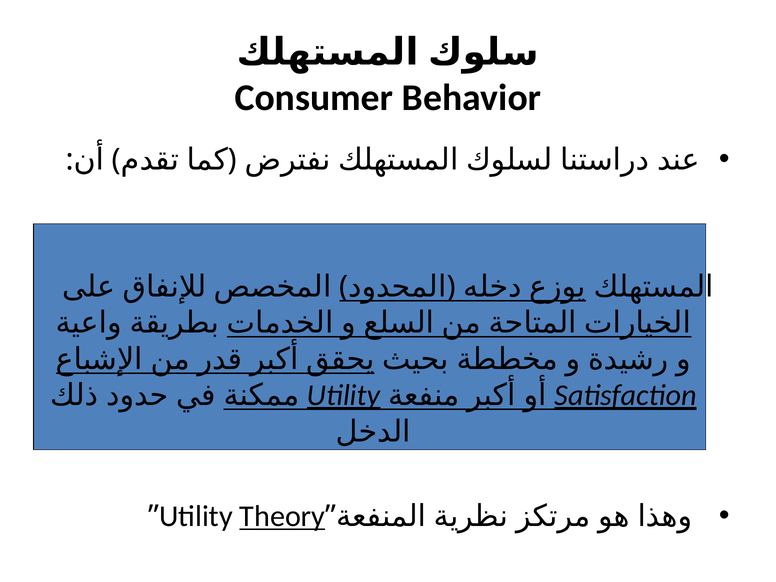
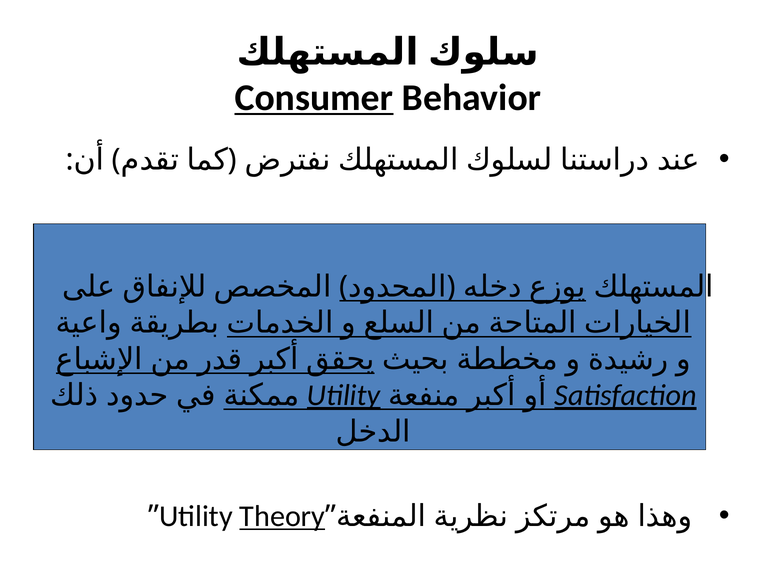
Consumer underline: none -> present (314, 98)
